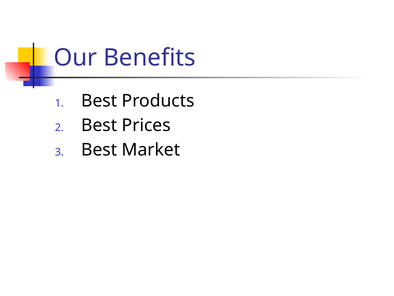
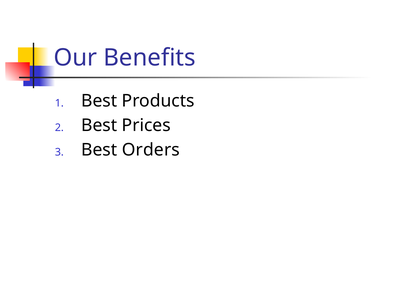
Market: Market -> Orders (151, 150)
